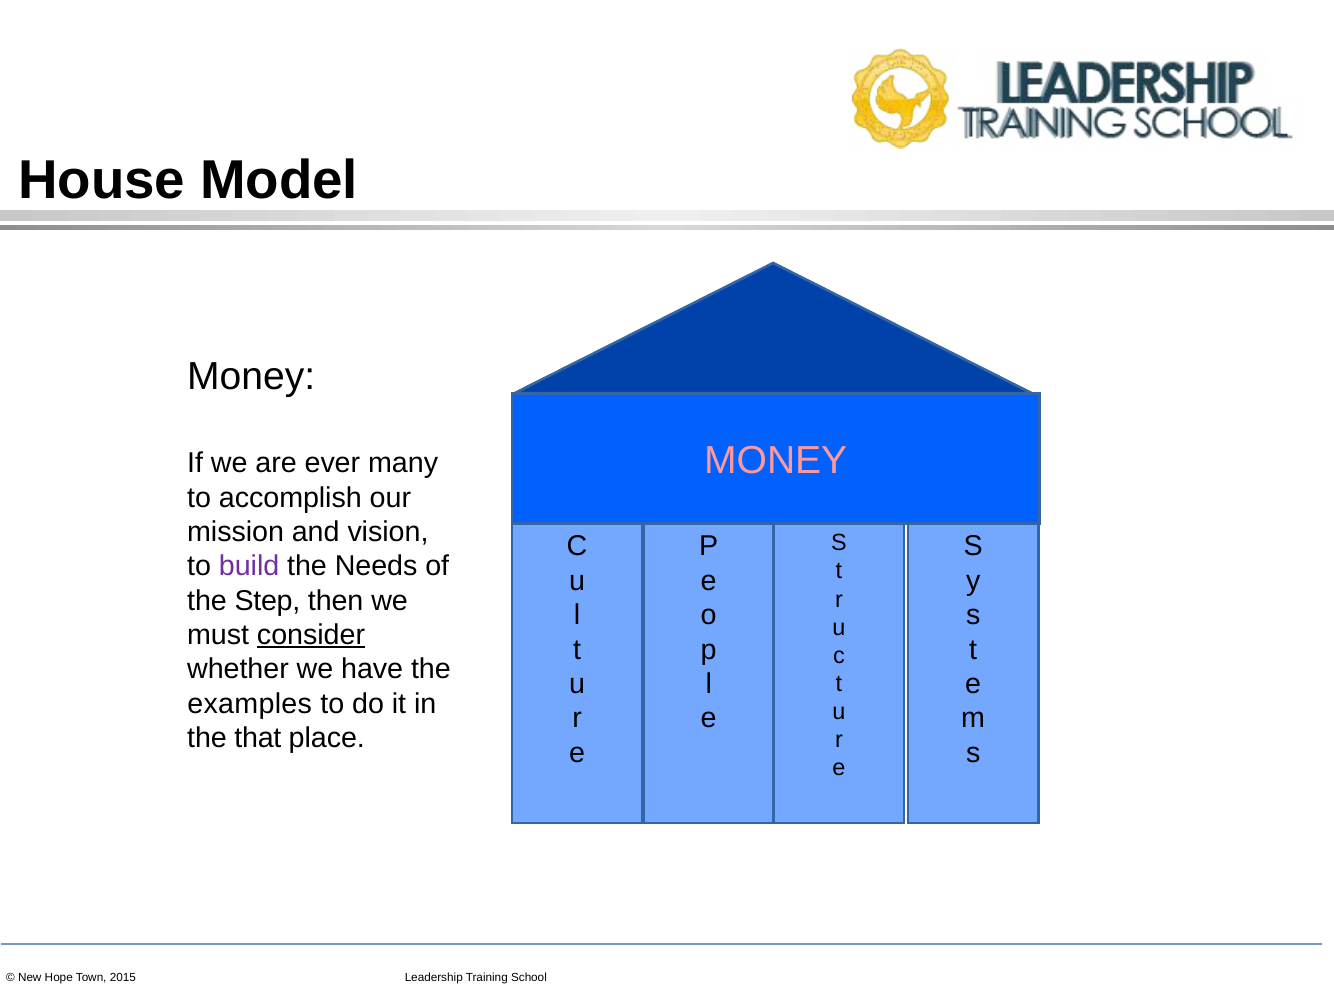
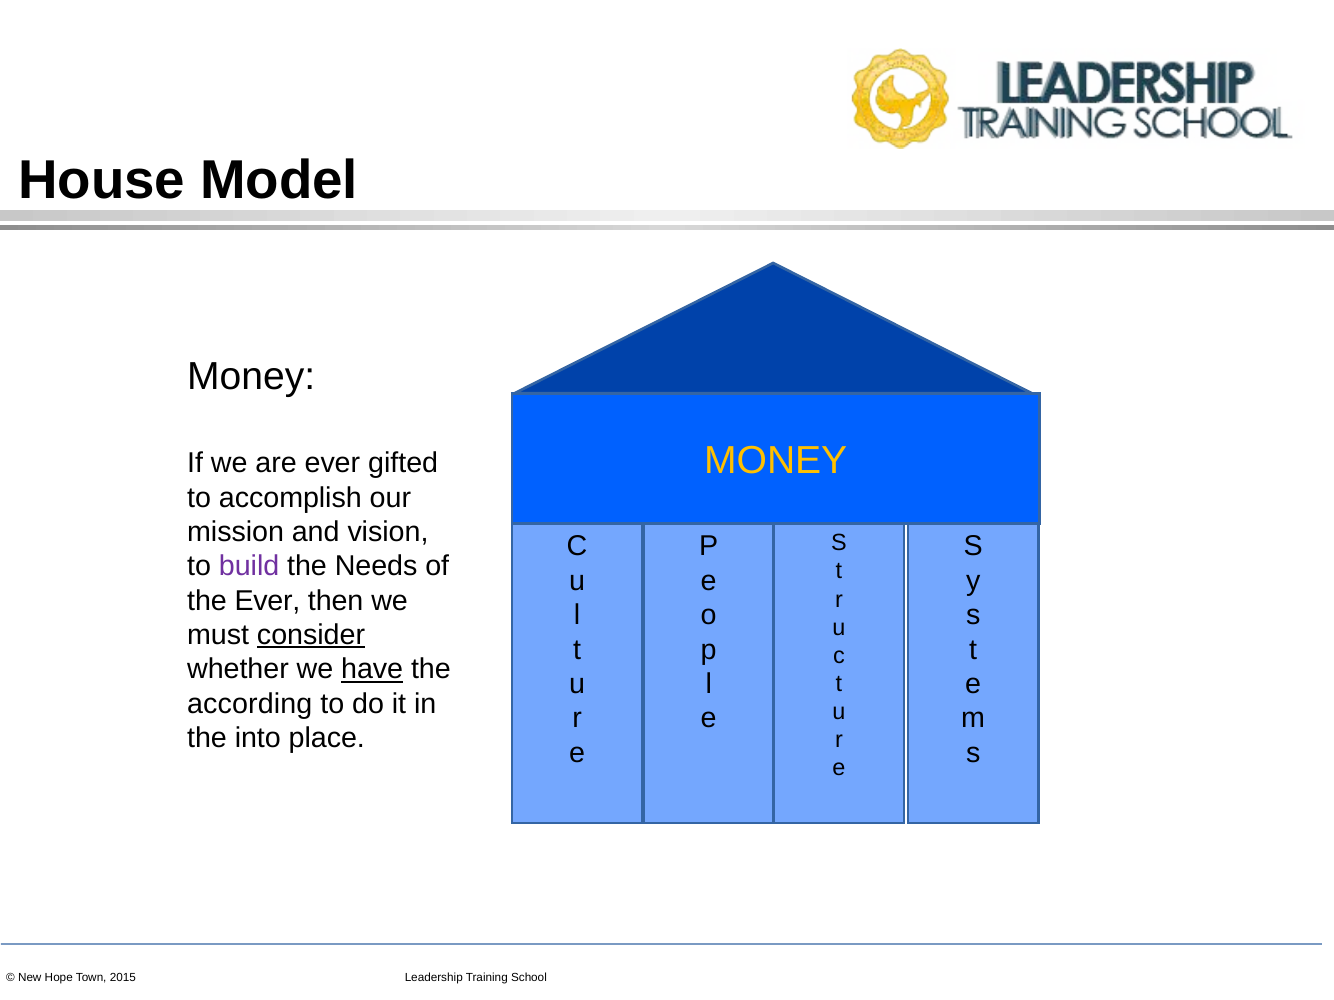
MONEY colour: pink -> yellow (776, 461)
many: many -> gifted (403, 463)
the Step: Step -> Ever (267, 601)
have underline: none -> present (372, 670)
examples: examples -> according (250, 704)
that: that -> into (258, 738)
